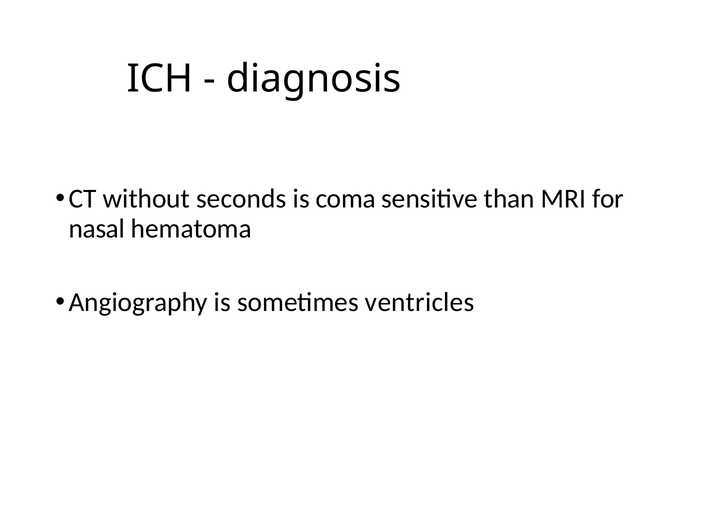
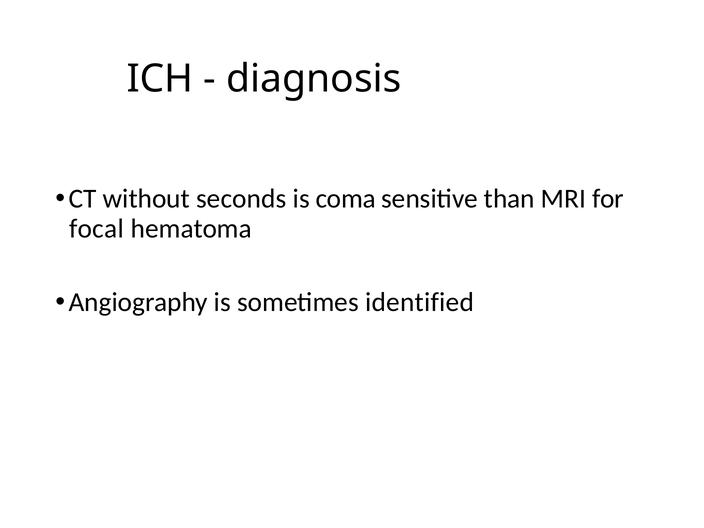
nasal: nasal -> focal (97, 228)
ventricles: ventricles -> identified (420, 302)
